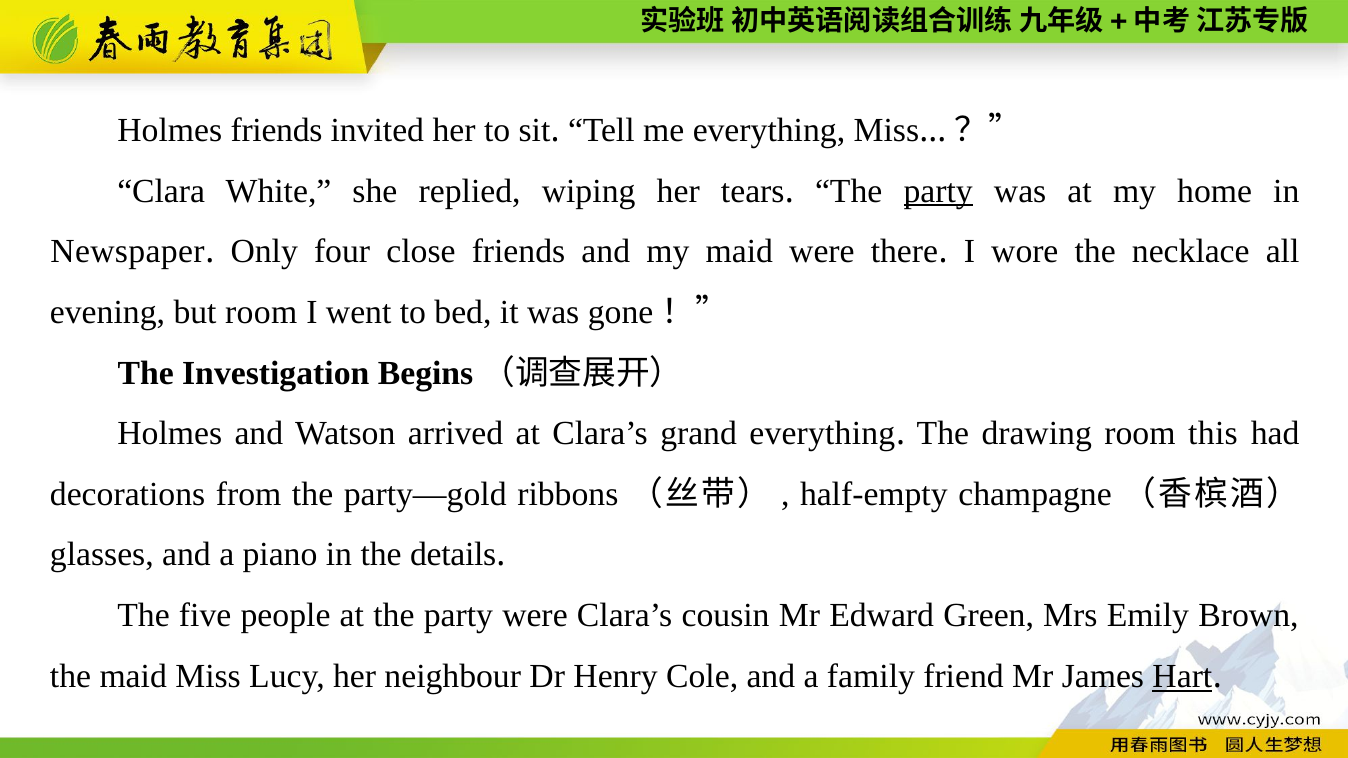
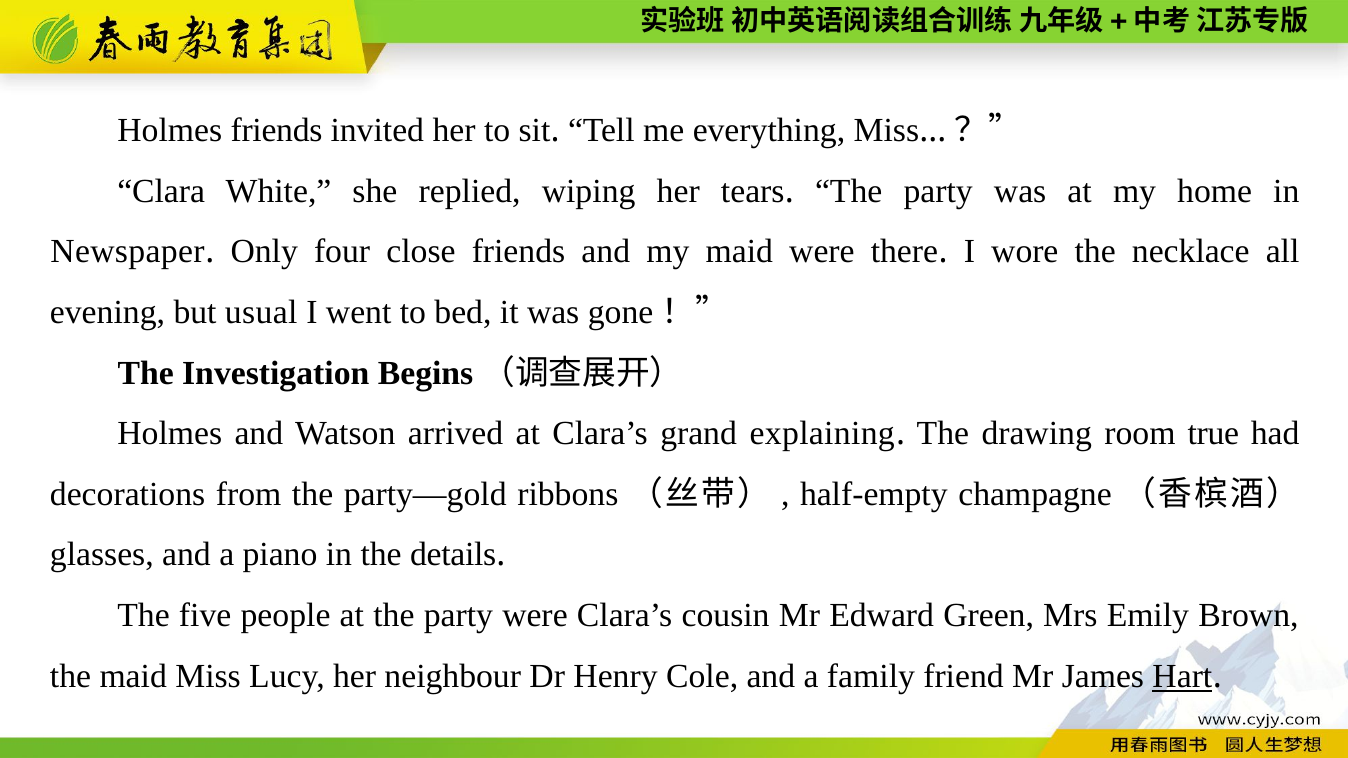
party underline: present -> none (938, 191)
but room: room -> usual (261, 312)
grand everything: everything -> explaining (822, 434)
this: this -> true (1213, 434)
